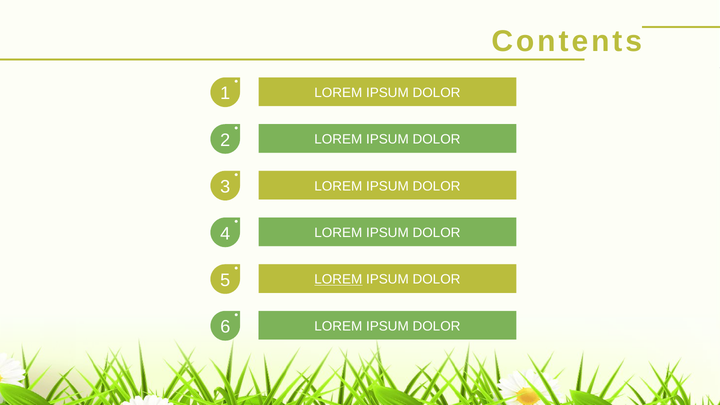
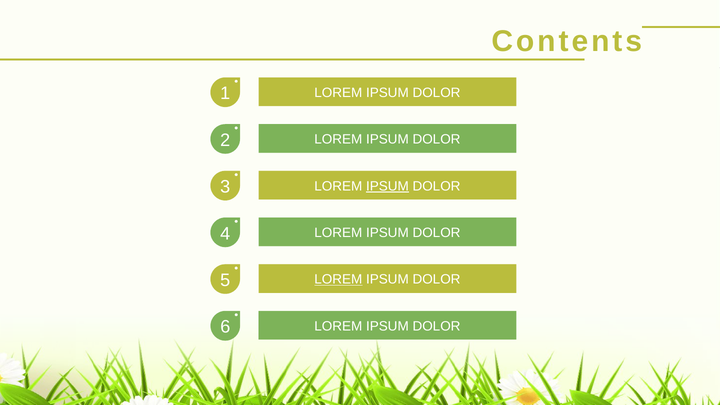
IPSUM underline: none -> present (387, 186)
